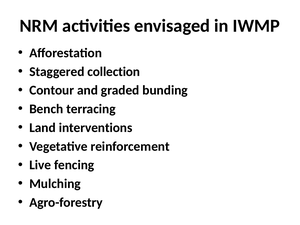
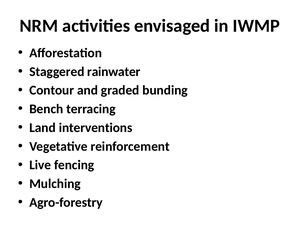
collection: collection -> rainwater (114, 72)
